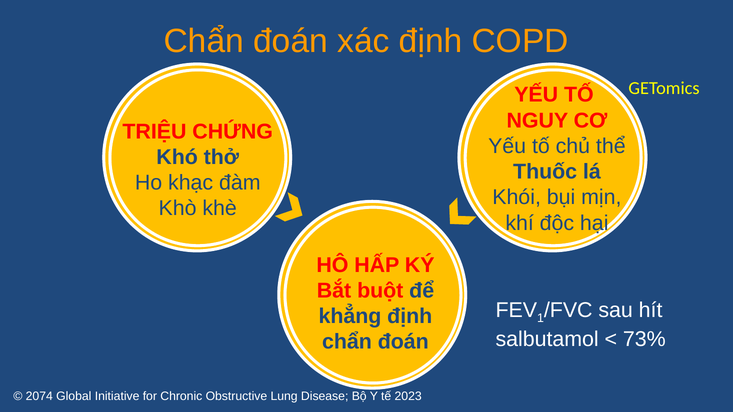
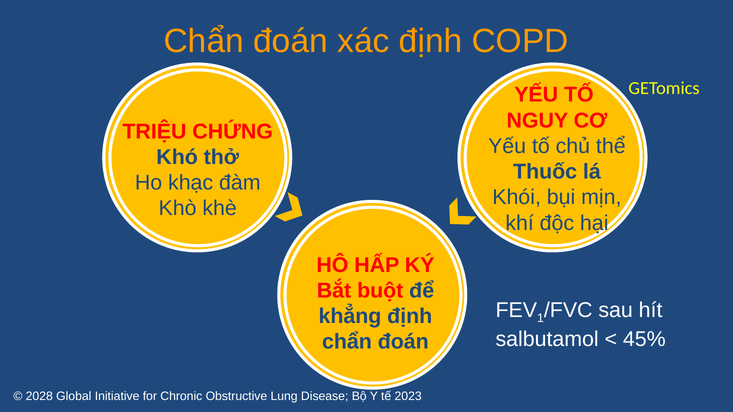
73%: 73% -> 45% (644, 339)
2074: 2074 -> 2028 (39, 397)
